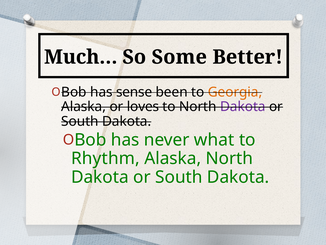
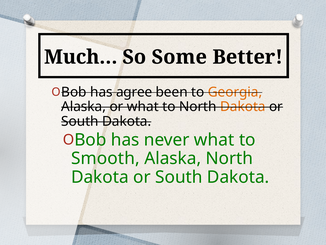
sense: sense -> agree (134, 92)
or loves: loves -> what (143, 107)
Dakota colour: purple -> orange (243, 107)
Rhythm: Rhythm -> Smooth (105, 158)
